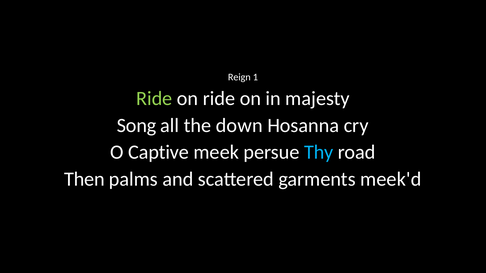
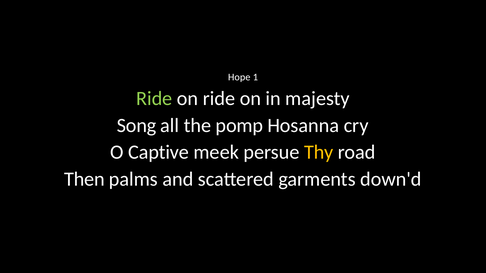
Reign: Reign -> Hope (239, 77)
down: down -> pomp (239, 126)
Thy colour: light blue -> yellow (319, 152)
meek'd: meek'd -> down'd (391, 179)
